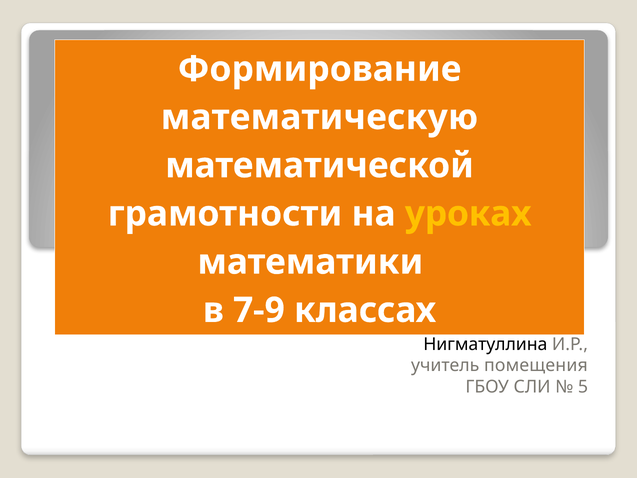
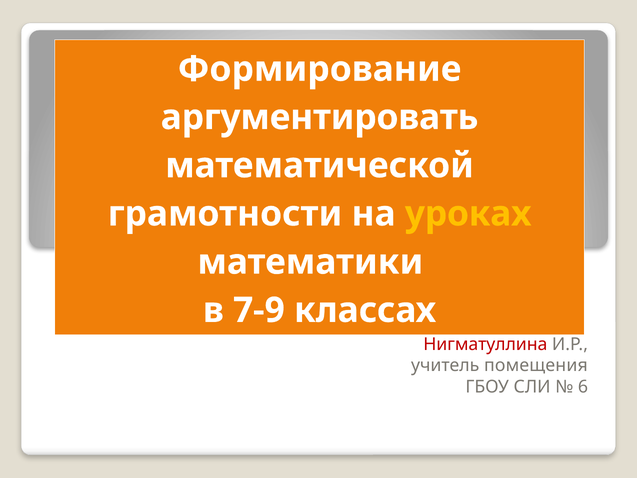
математическую: математическую -> аргументировать (320, 117)
Нигматуллина colour: black -> red (485, 344)
5: 5 -> 6 (583, 387)
